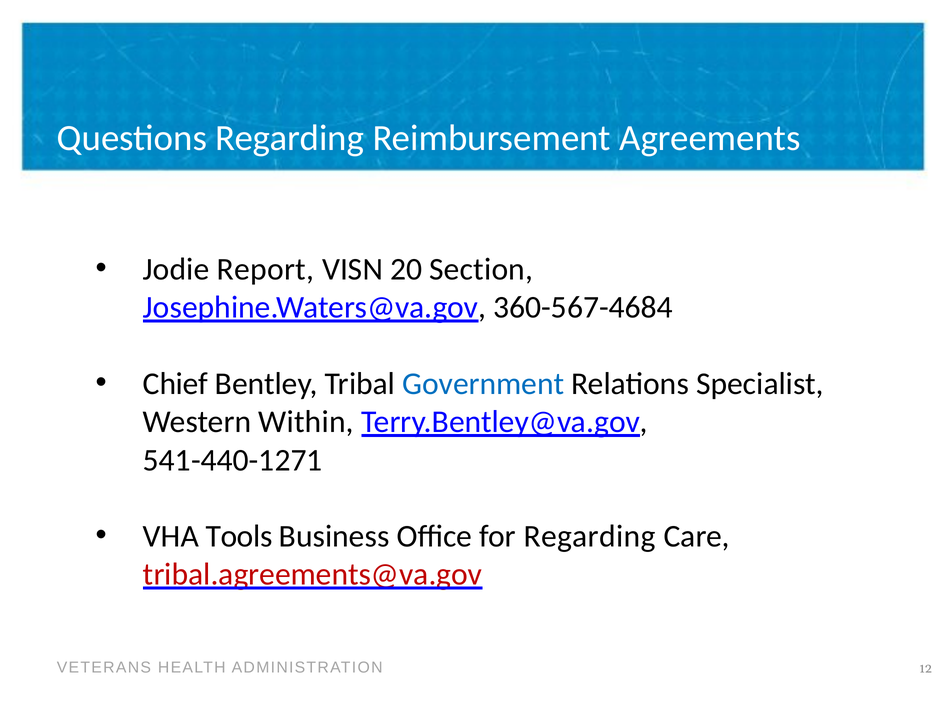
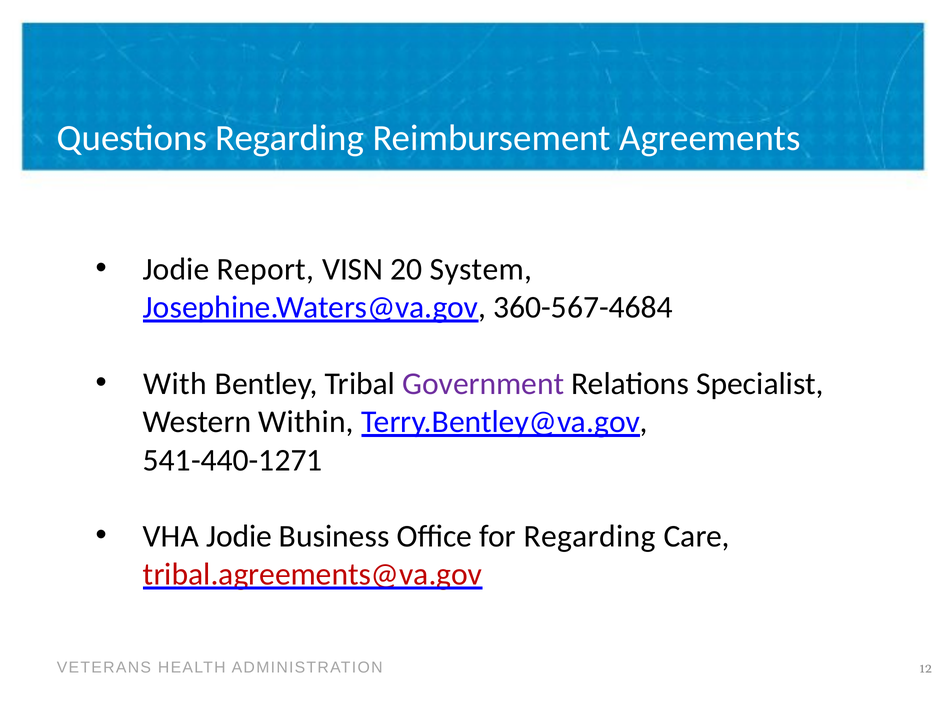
Section: Section -> System (481, 269)
Chief: Chief -> With (175, 384)
Government colour: blue -> purple (483, 384)
VHA Tools: Tools -> Jodie (239, 536)
